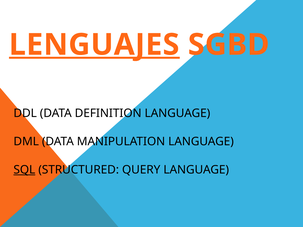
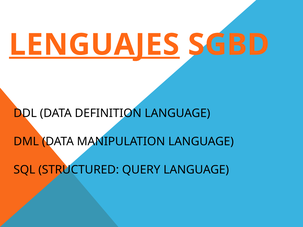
SQL underline: present -> none (24, 170)
